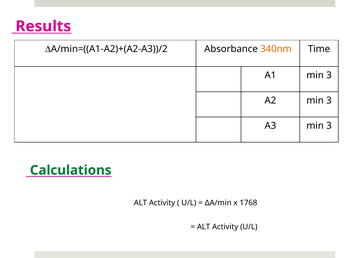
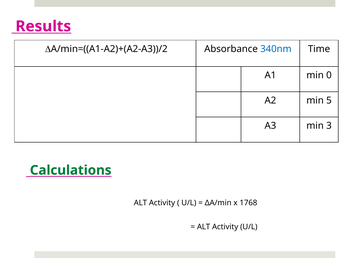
340nm colour: orange -> blue (276, 49)
A1 3: 3 -> 0 (329, 75)
A2 3: 3 -> 5 (329, 101)
